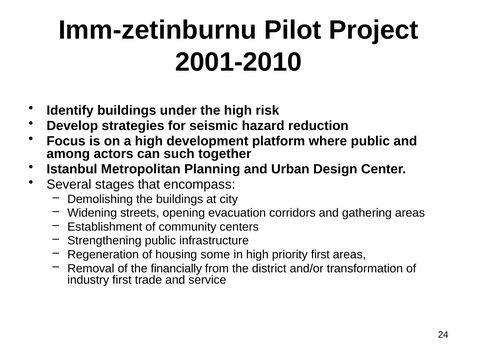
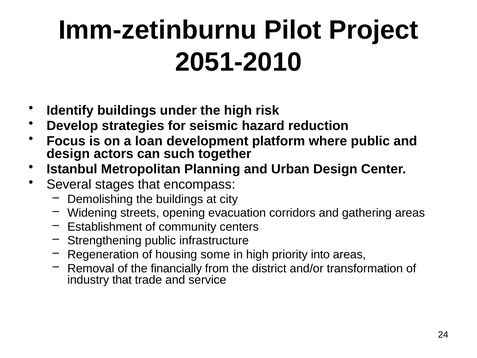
2001-2010: 2001-2010 -> 2051-2010 (239, 62)
a high: high -> loan (149, 141)
among: among -> design (68, 154)
priority first: first -> into (320, 254)
industry first: first -> that (122, 280)
